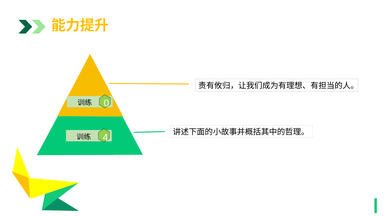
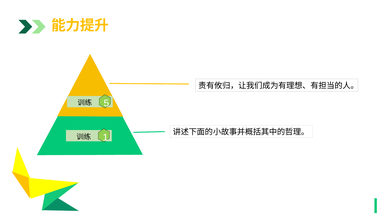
0: 0 -> 5 (106, 103)
4: 4 -> 1 (105, 137)
